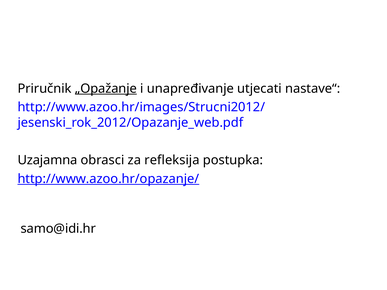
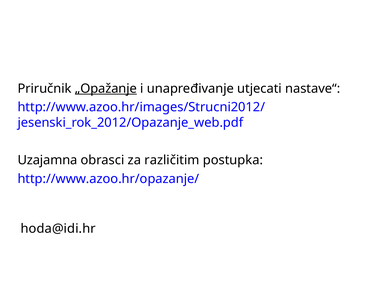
refleksija: refleksija -> različitim (172, 160)
http://www.azoo.hr/opazanje/ underline: present -> none (108, 179)
samo@idi.hr: samo@idi.hr -> hoda@idi.hr (58, 229)
